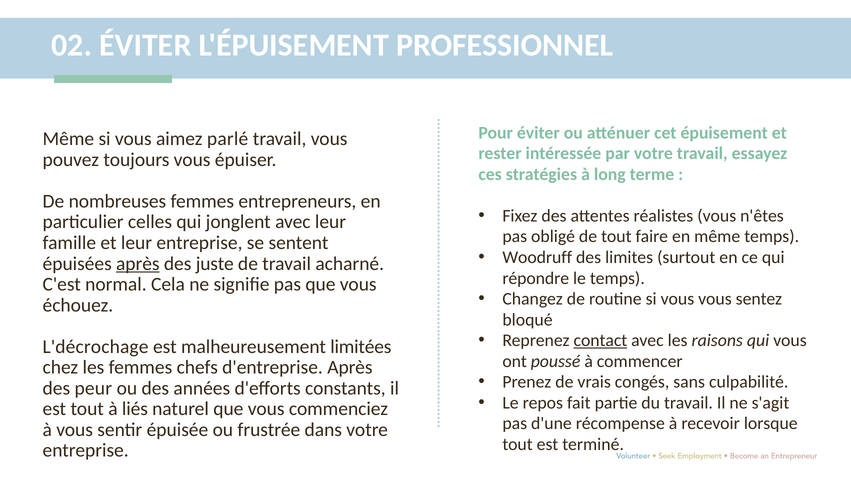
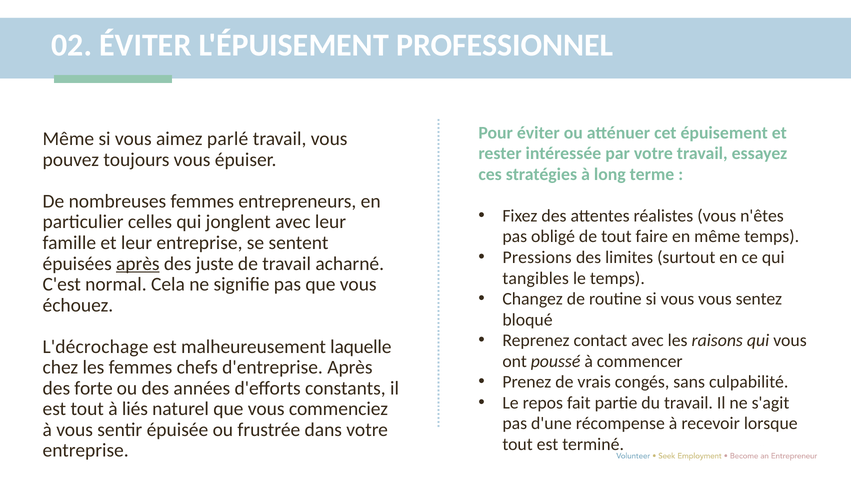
Woodruff: Woodruff -> Pressions (537, 257)
répondre: répondre -> tangibles (536, 278)
contact underline: present -> none (600, 340)
limitées: limitées -> laquelle (361, 346)
peur: peur -> forte (94, 388)
